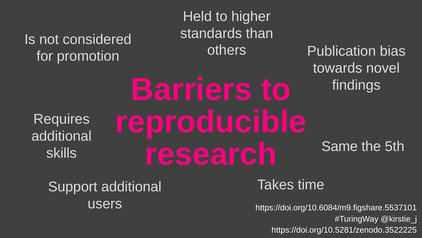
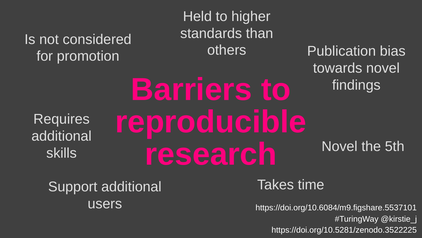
Same: Same -> Novel (340, 146)
